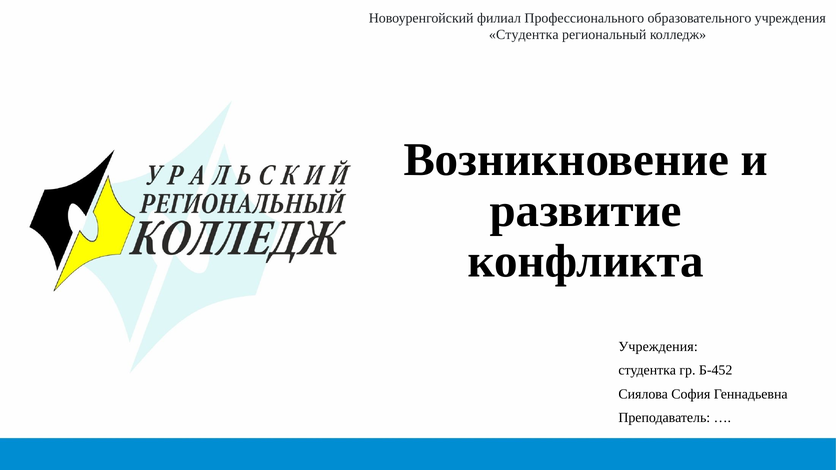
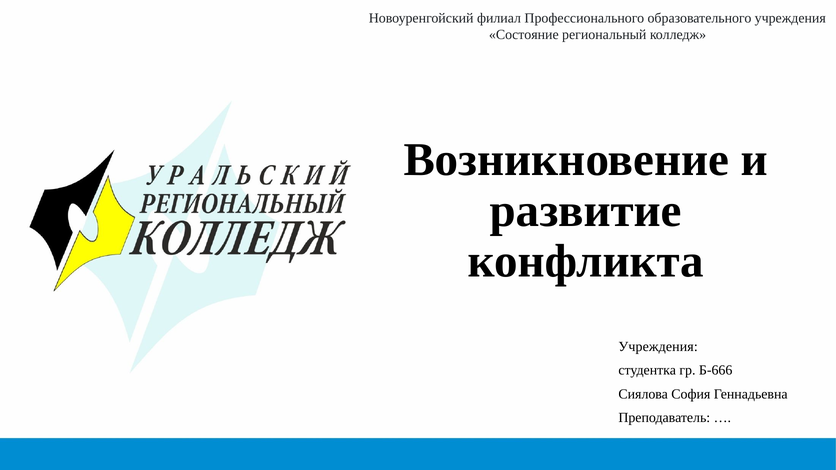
Студентка: Студентка -> Состояние (524, 35)
Б-452: Б-452 -> Б-666 (716, 371)
